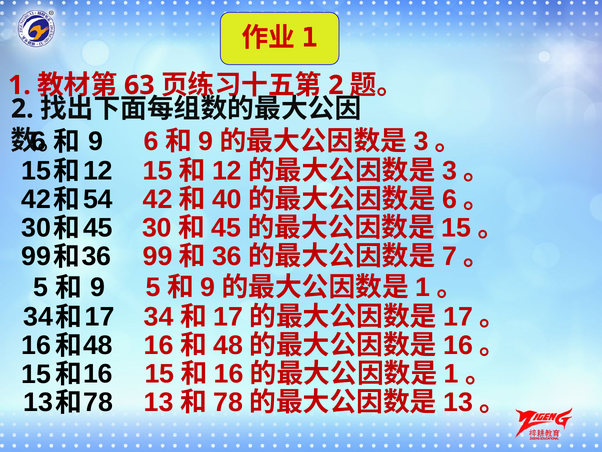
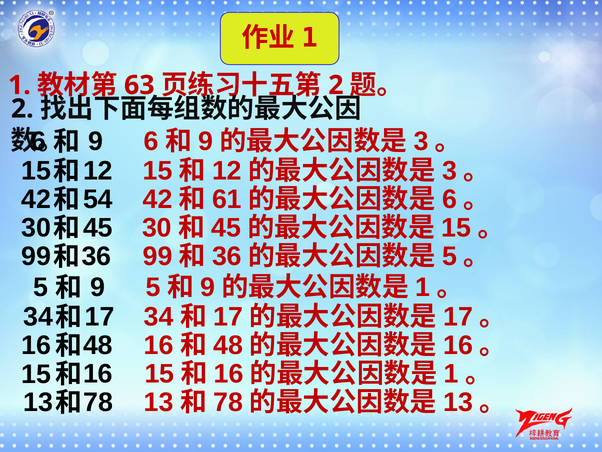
40: 40 -> 61 (227, 199)
7: 7 -> 5 (450, 256)
